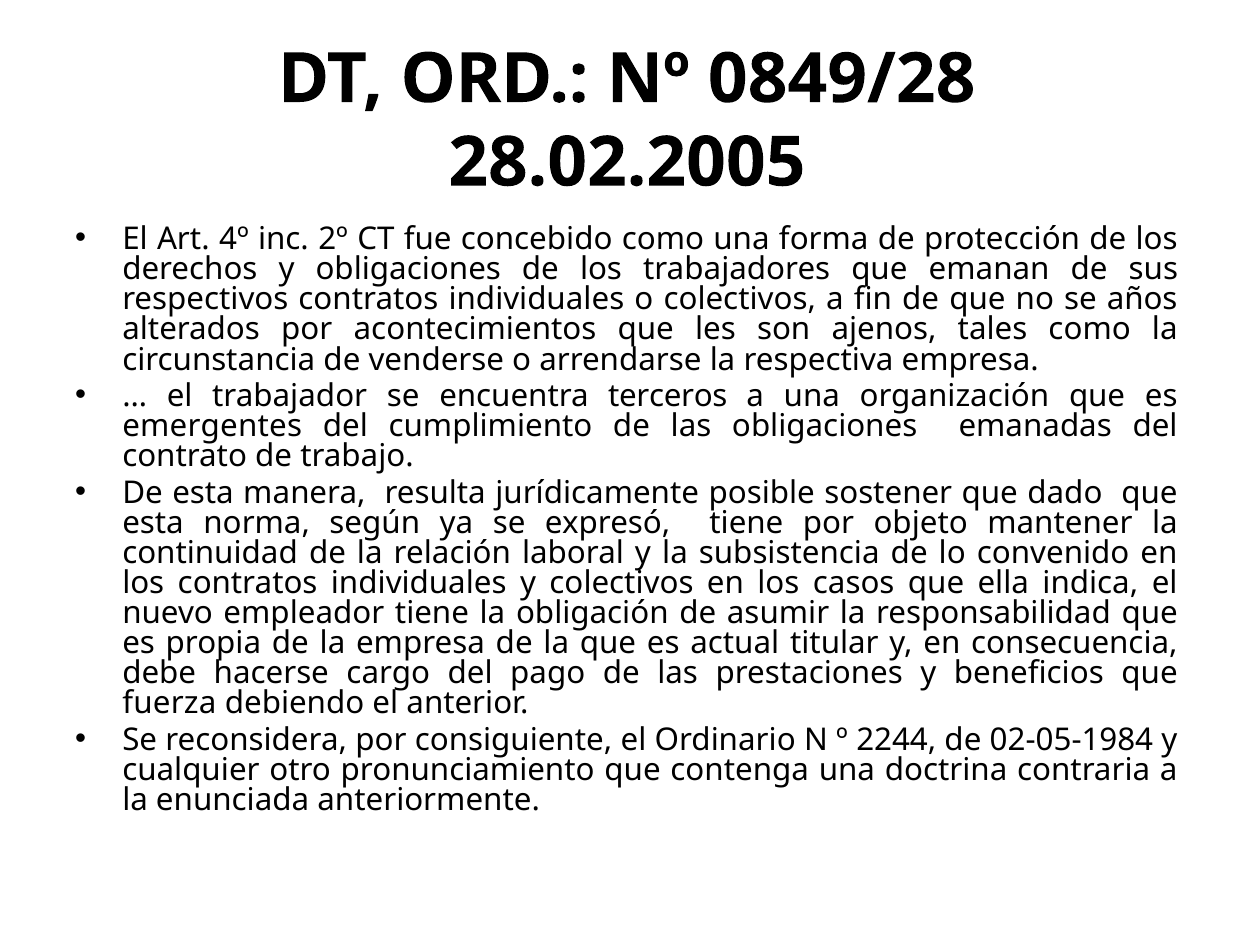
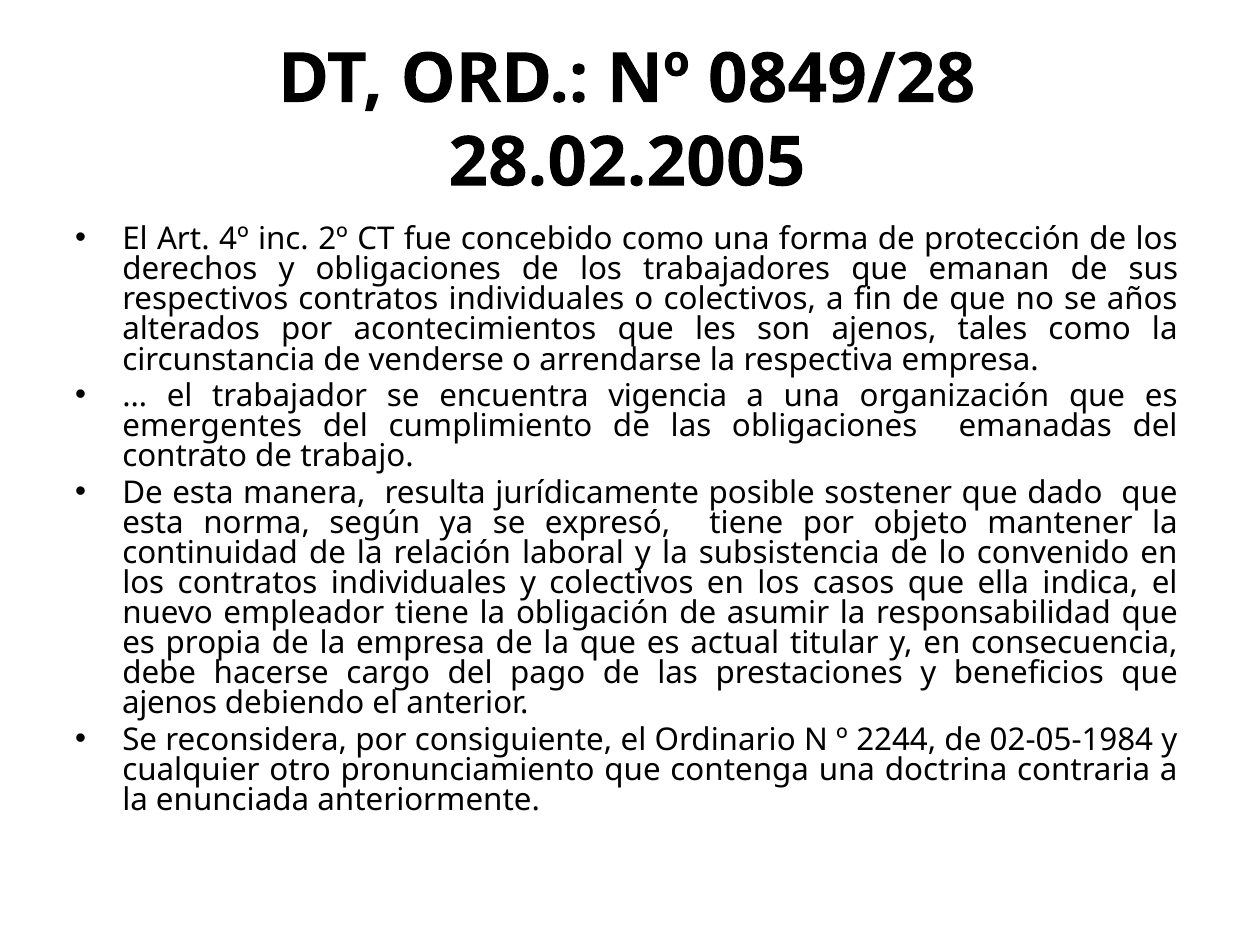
terceros: terceros -> vigencia (668, 396)
fuerza: fuerza -> ajenos (170, 704)
